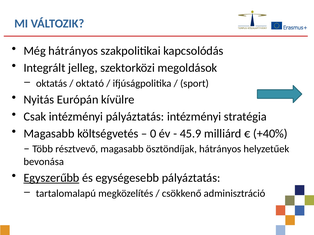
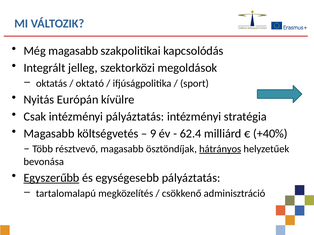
Még hátrányos: hátrányos -> magasabb (73, 51)
0: 0 -> 9 (153, 134)
45.9: 45.9 -> 62.4 (191, 134)
hátrányos underline: none -> present (220, 149)
